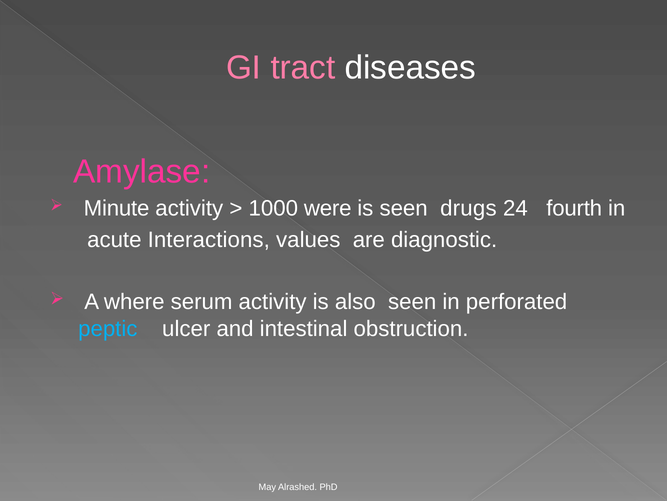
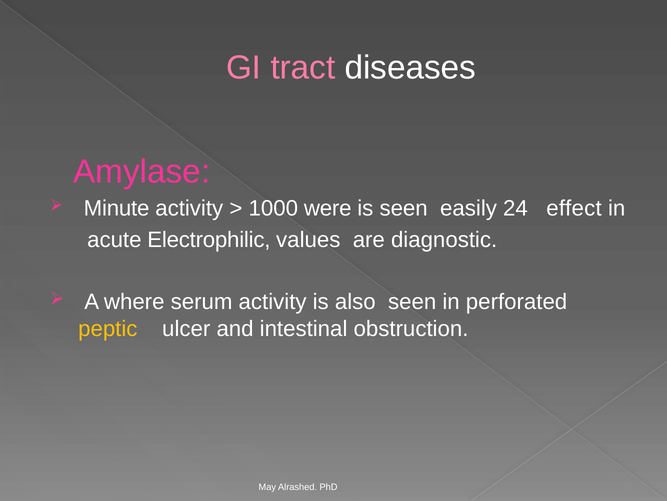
drugs: drugs -> easily (469, 208)
fourth: fourth -> effect (574, 208)
Interactions: Interactions -> Electrophilic (209, 239)
peptic colour: light blue -> yellow (108, 328)
